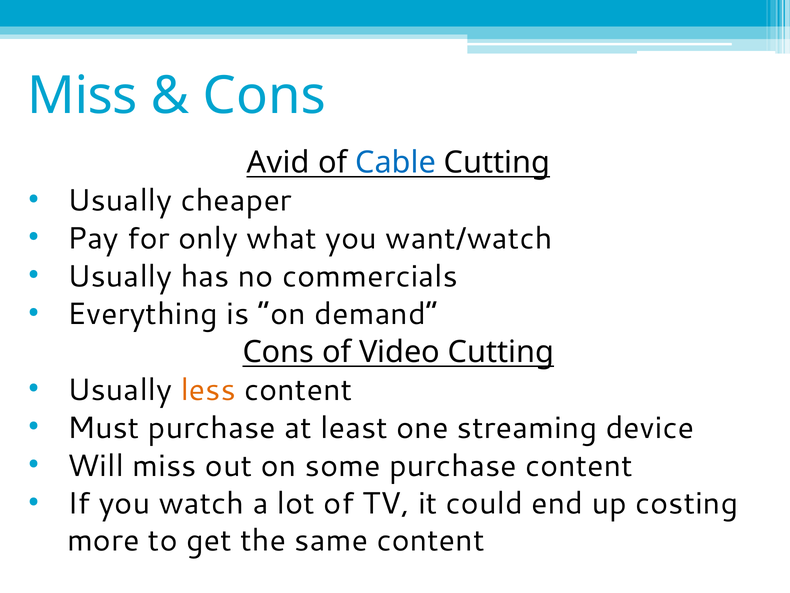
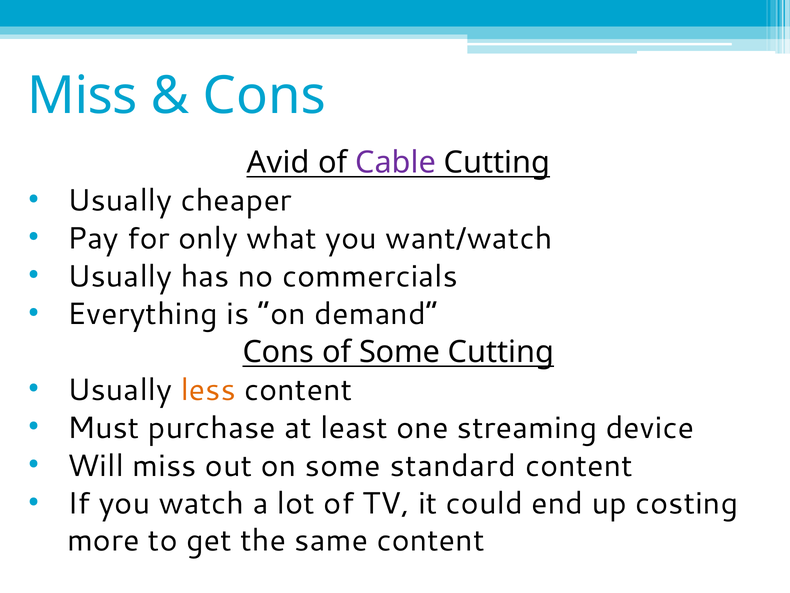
Cable colour: blue -> purple (396, 163)
of Video: Video -> Some (400, 352)
some purchase: purchase -> standard (453, 465)
